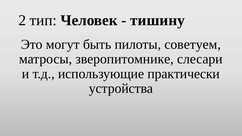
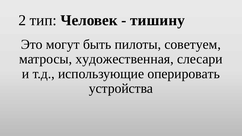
зверопитомнике: зверопитомнике -> художественная (125, 59)
практически: практически -> оперировать (184, 74)
